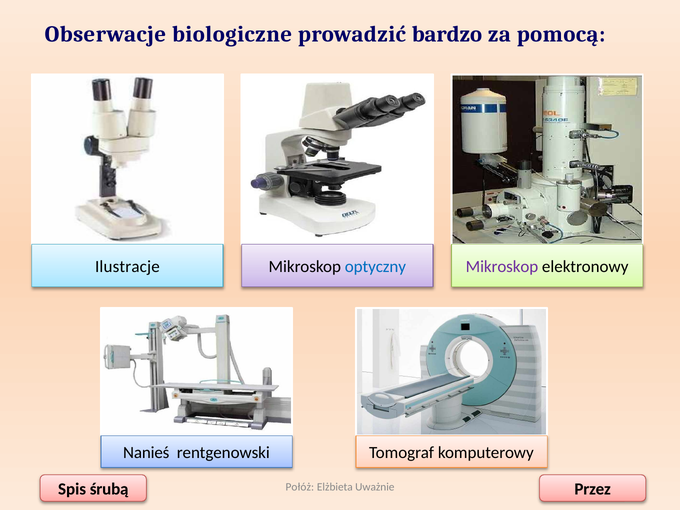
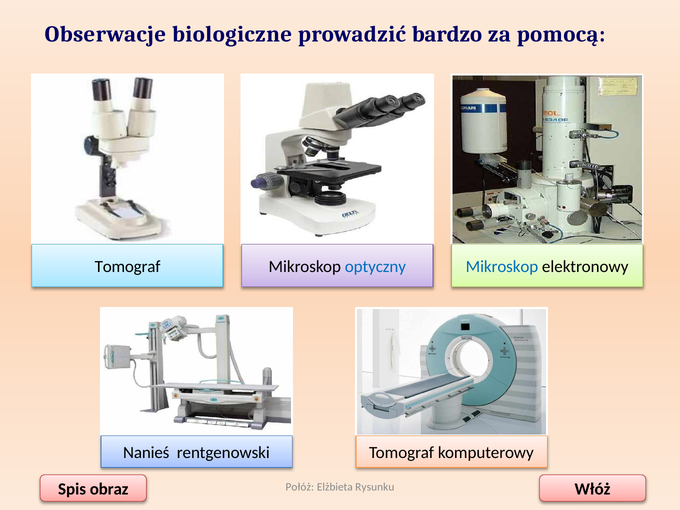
Ilustracje: Ilustracje -> Tomograf (128, 267)
Mikroskop colour: purple -> blue (502, 267)
śrubą: śrubą -> obraz (109, 489)
Przez: Przez -> Włóż (593, 489)
Uważnie: Uważnie -> Rysunku (375, 487)
